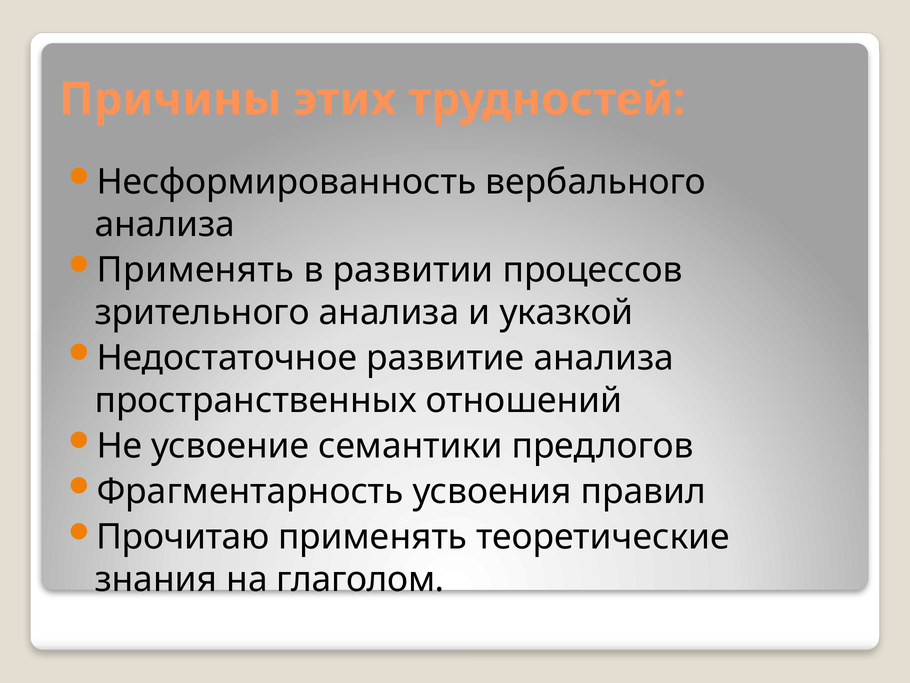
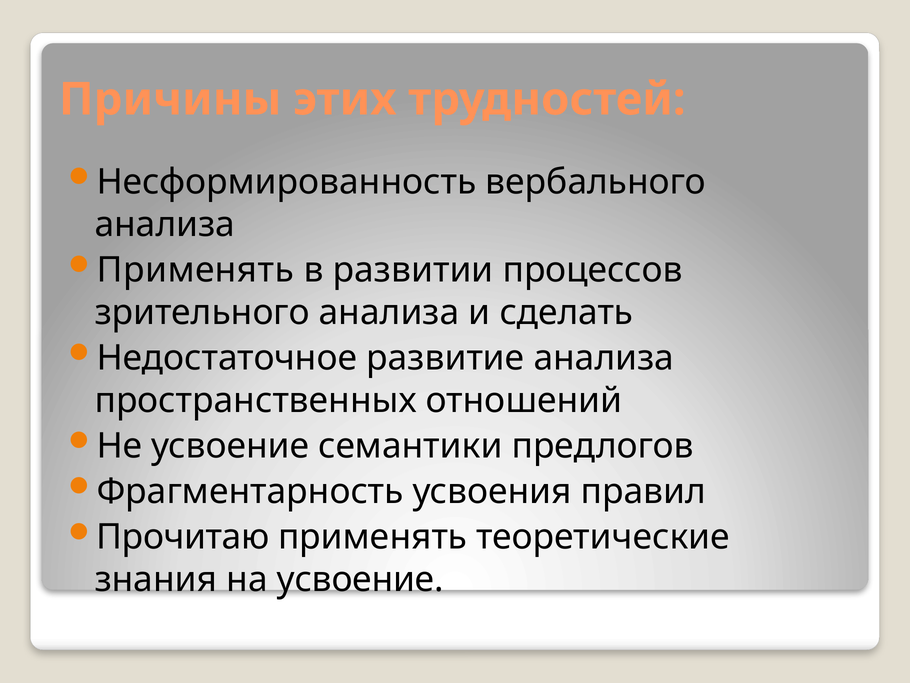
указкой: указкой -> сделать (566, 312)
на глаголом: глаголом -> усвоение (360, 579)
